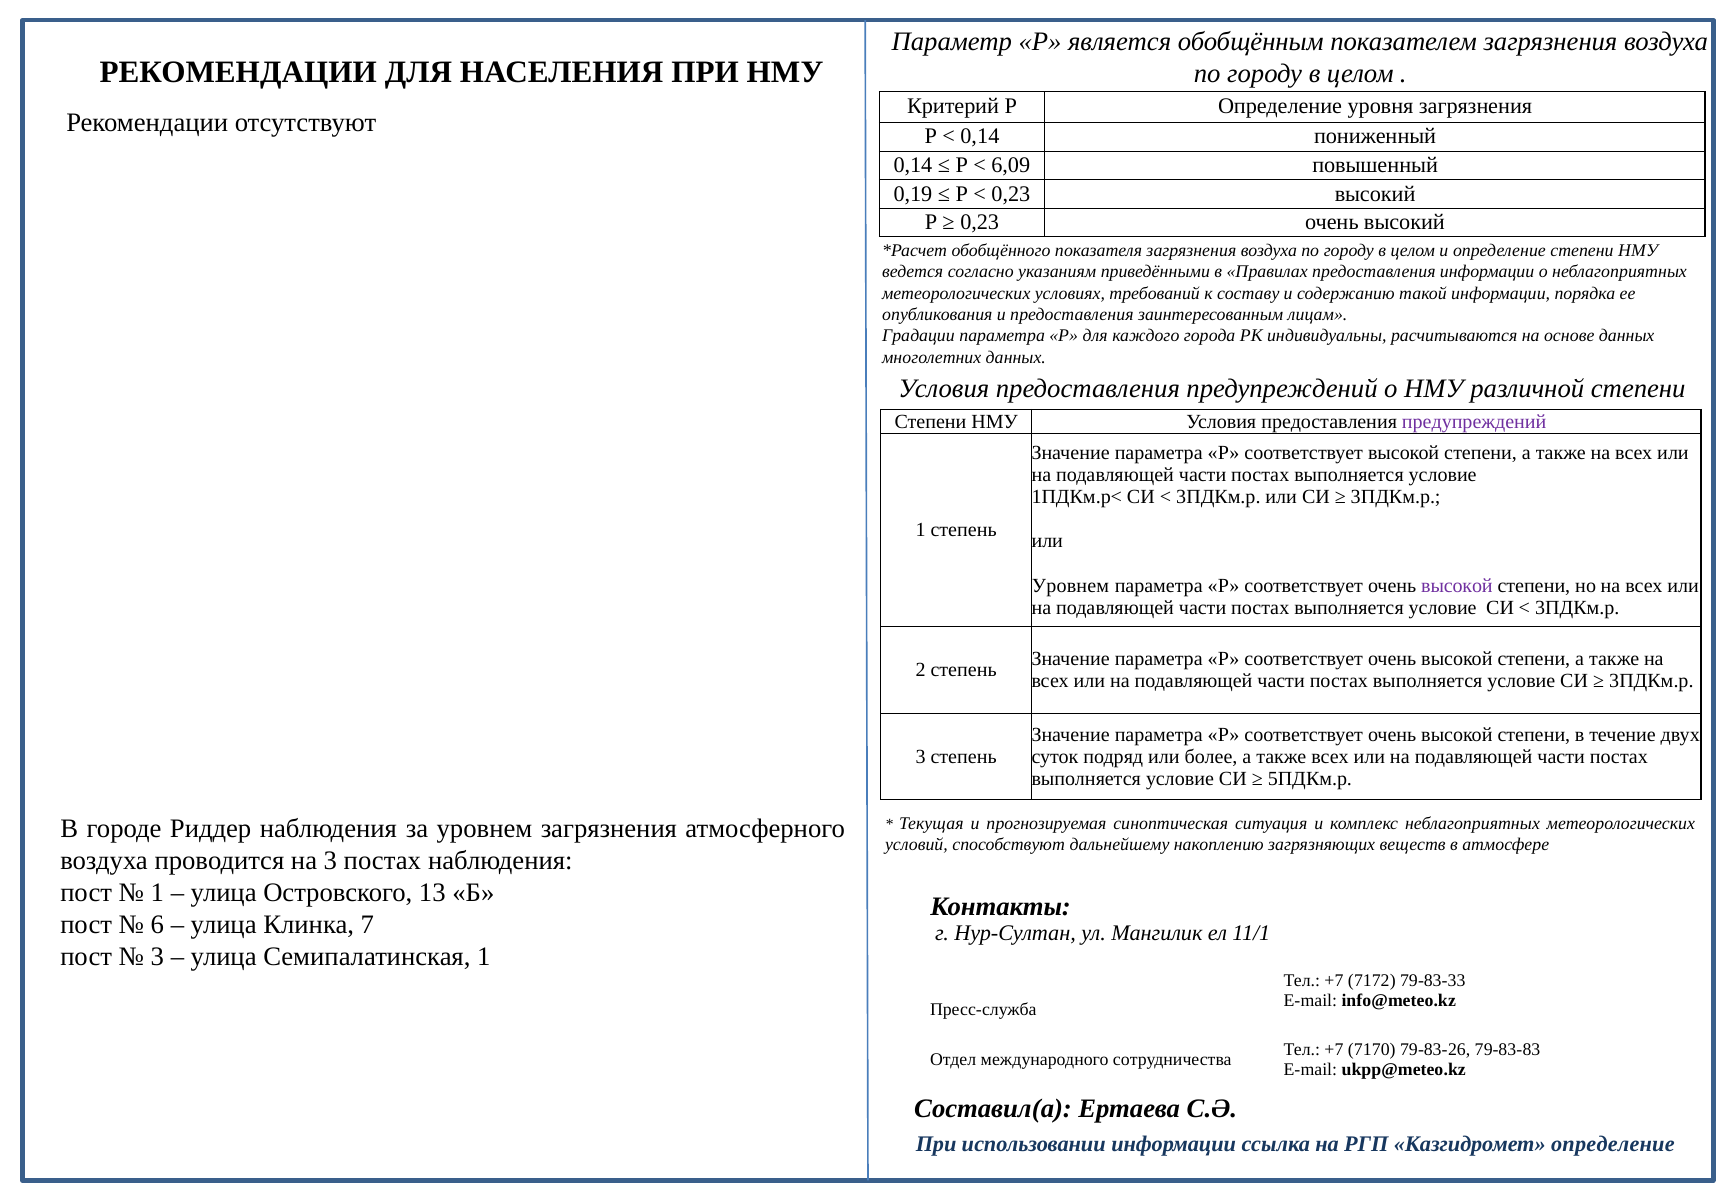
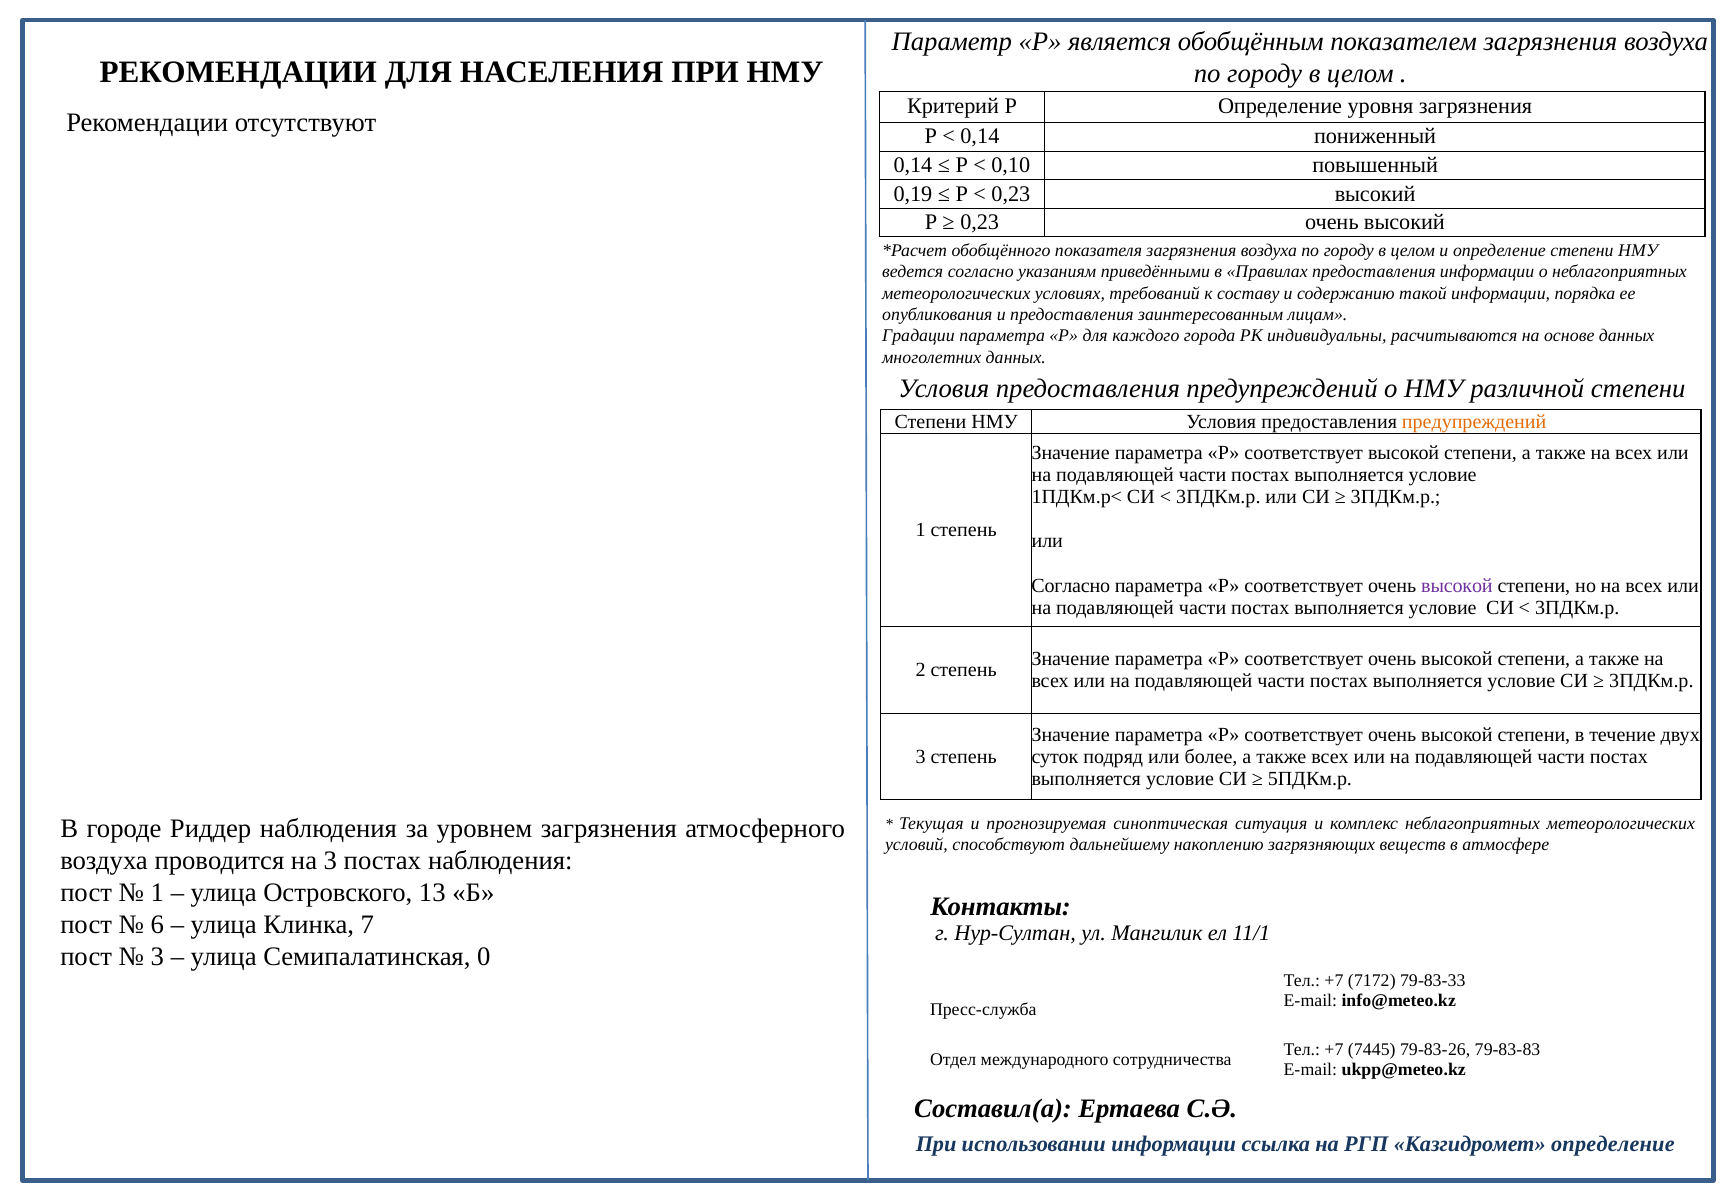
6,09: 6,09 -> 0,10 (1011, 165)
предупреждений colour: purple -> orange (1474, 422)
Уровнем: Уровнем -> Согласно (1071, 586)
Семипалатинская 1: 1 -> 0 (484, 958)
7170: 7170 -> 7445 (1372, 1051)
